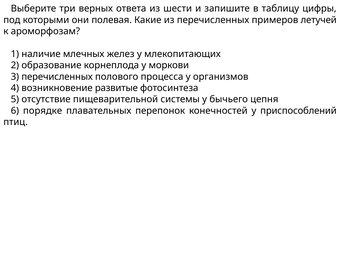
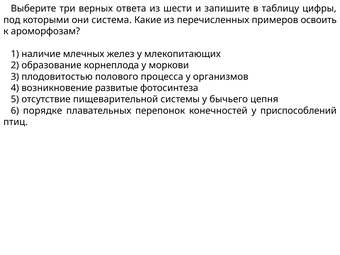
полевая: полевая -> система (112, 20)
летучей: летучей -> освоить (319, 20)
3 перечисленных: перечисленных -> плодовитостью (57, 77)
